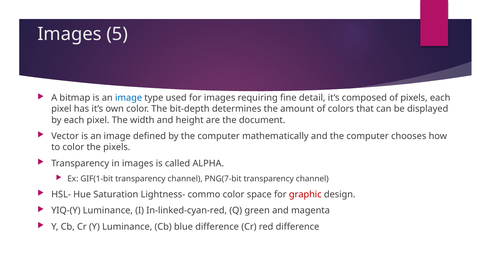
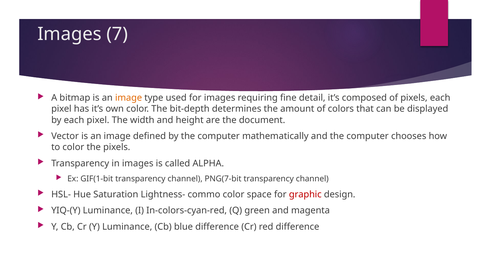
5: 5 -> 7 (117, 34)
image colour: blue -> orange (129, 98)
In-linked-cyan-red: In-linked-cyan-red -> In-colors-cyan-red (187, 211)
